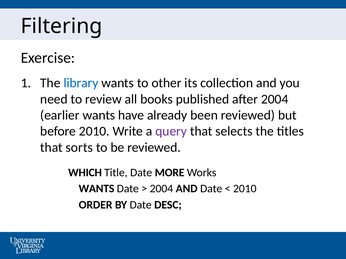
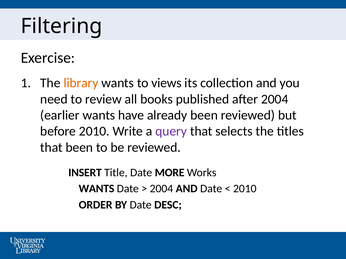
library colour: blue -> orange (81, 83)
other: other -> views (167, 83)
that sorts: sorts -> been (79, 148)
WHICH: WHICH -> INSERT (85, 173)
